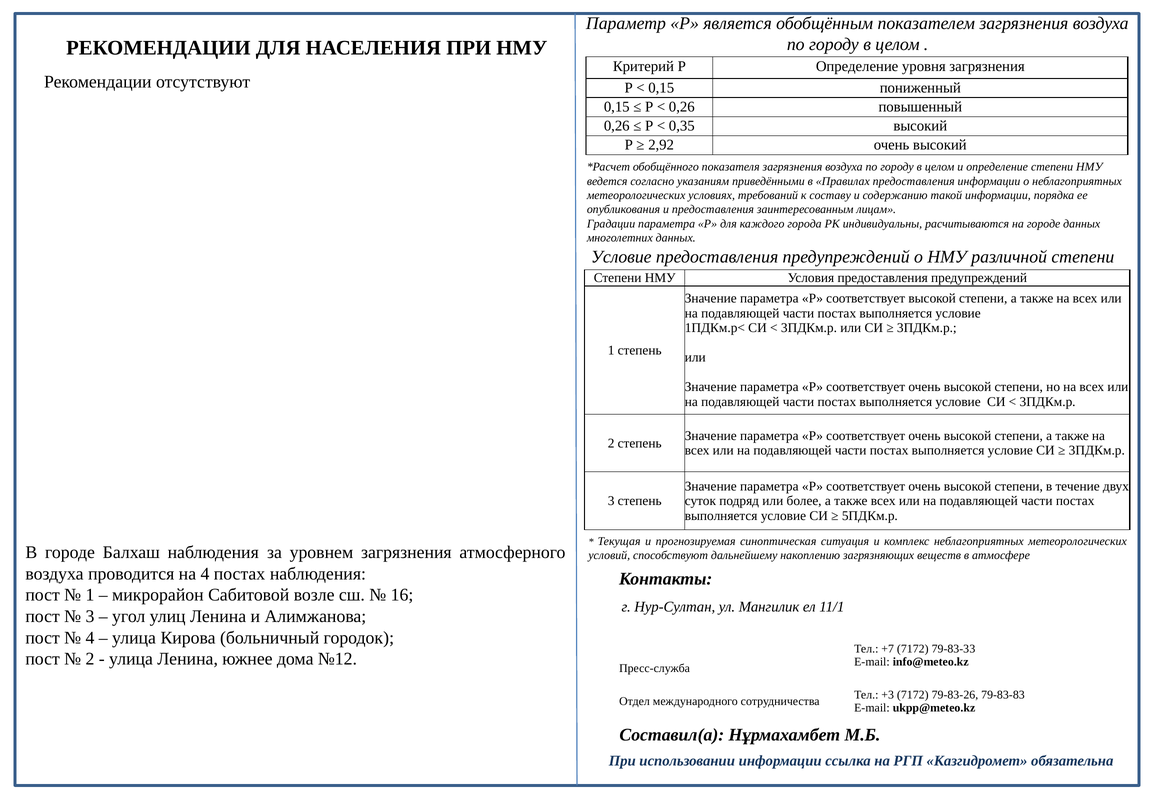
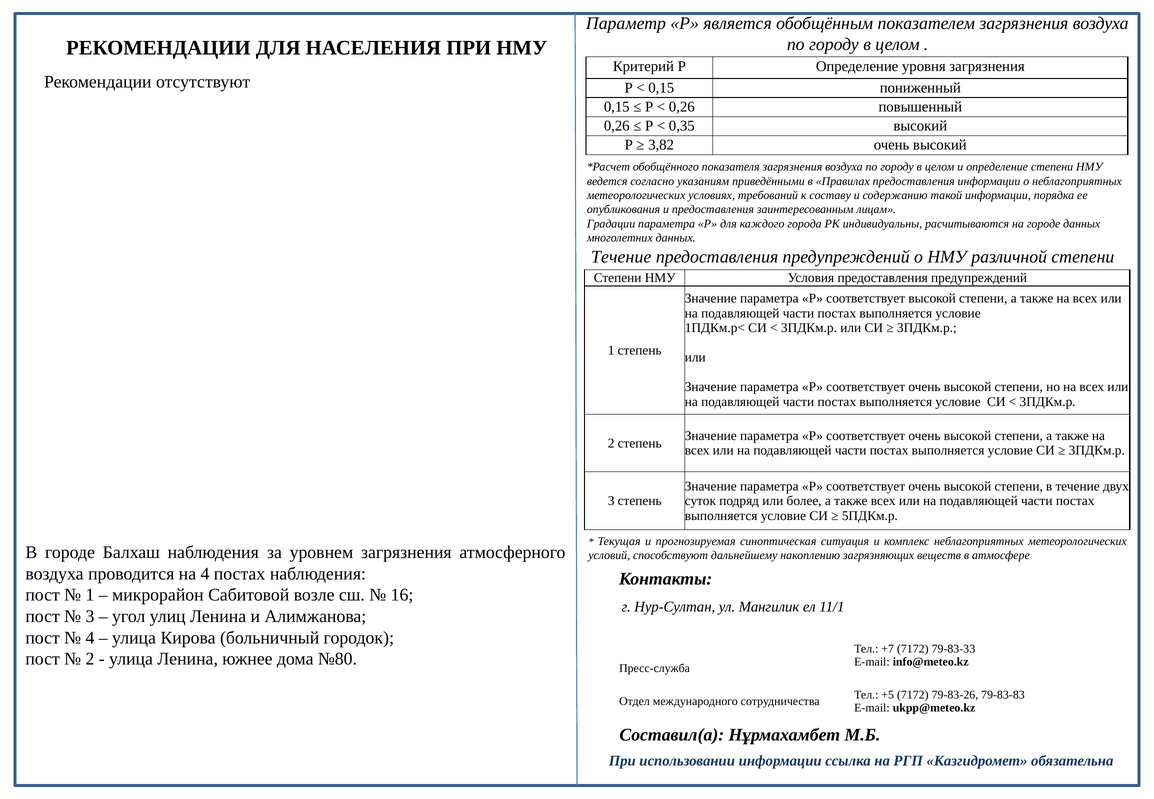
2,92: 2,92 -> 3,82 (661, 145)
Условие: Условие -> Течение (621, 257)
№12: №12 -> №80 (337, 659)
+3: +3 -> +5 (888, 695)
